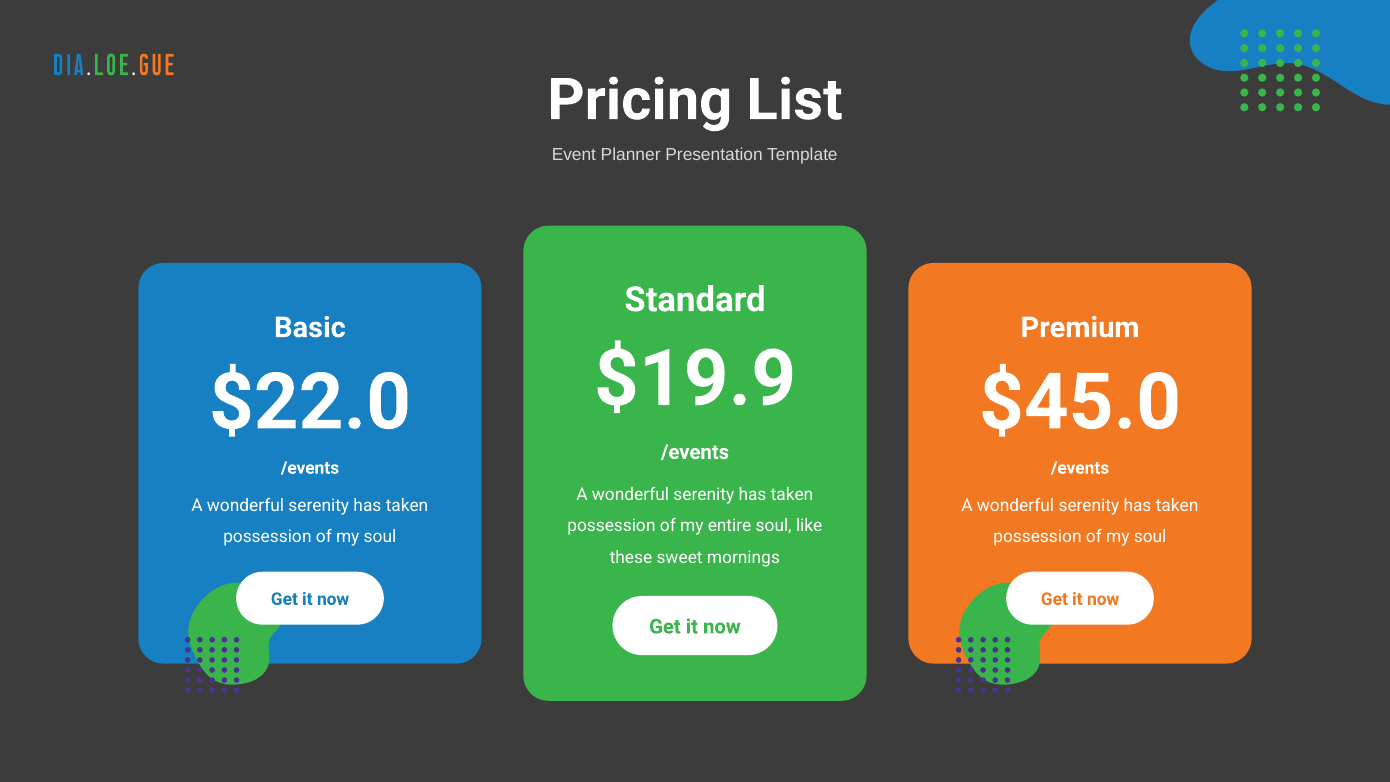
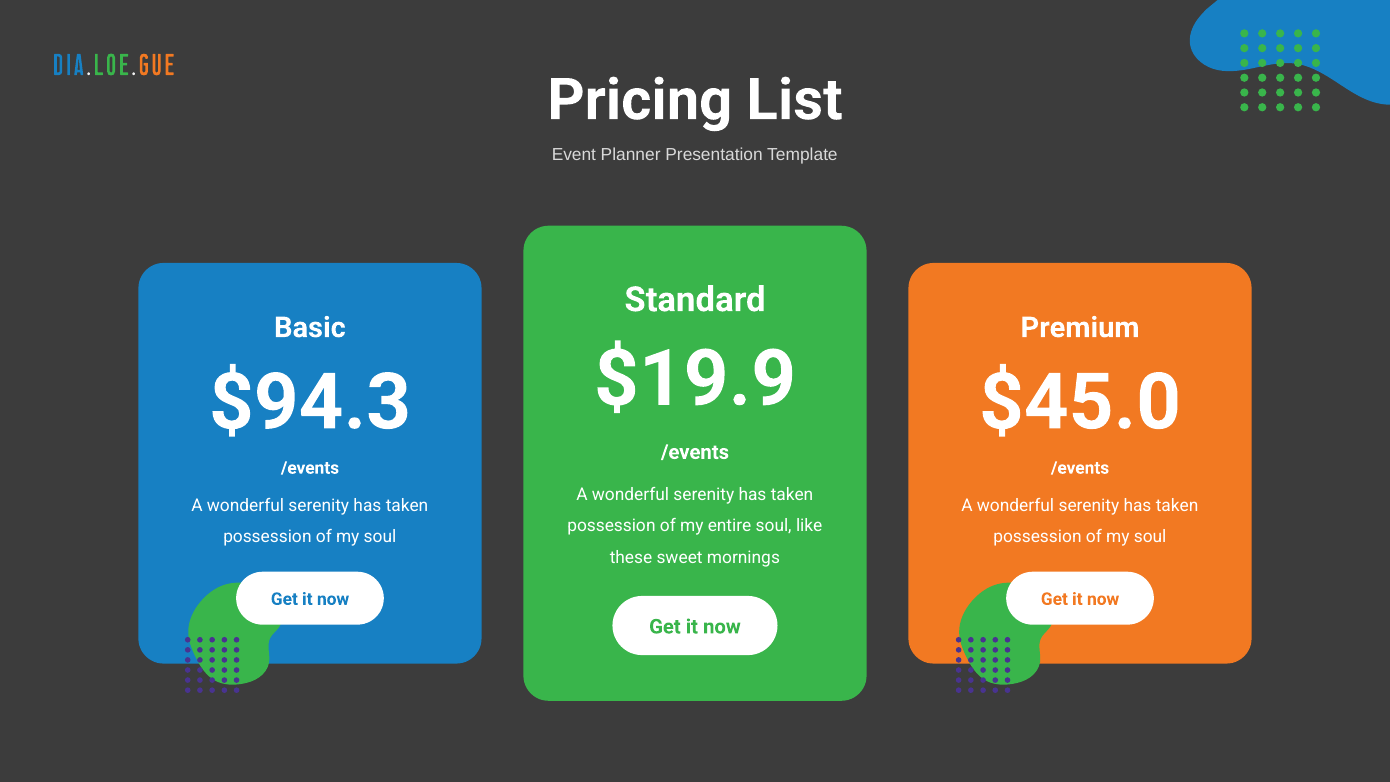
$22.0: $22.0 -> $94.3 (310, 403)
